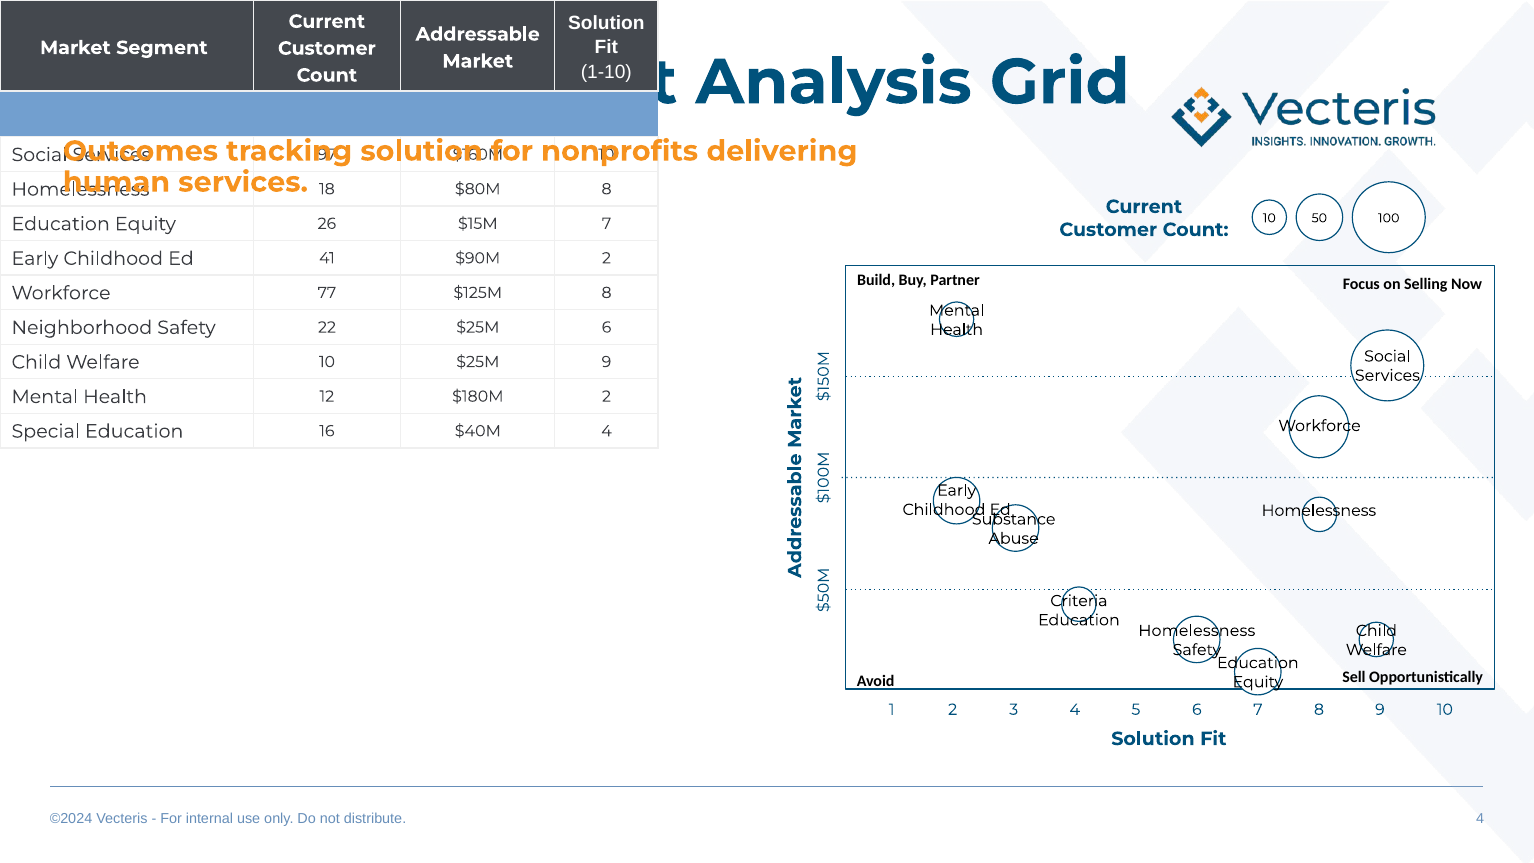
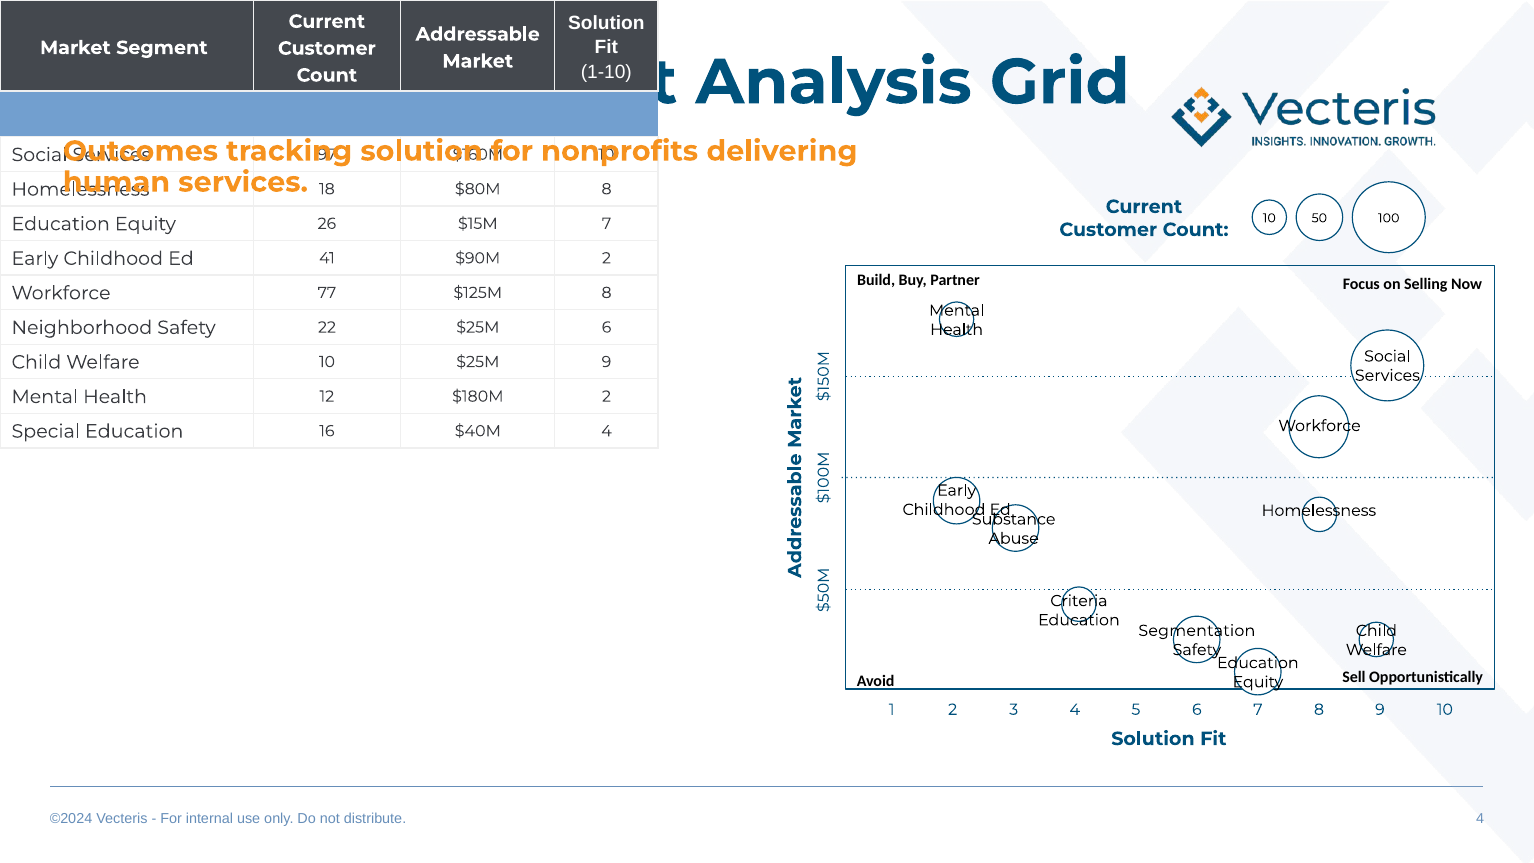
Homelessness: Homelessness -> Segmentation (1197, 631)
